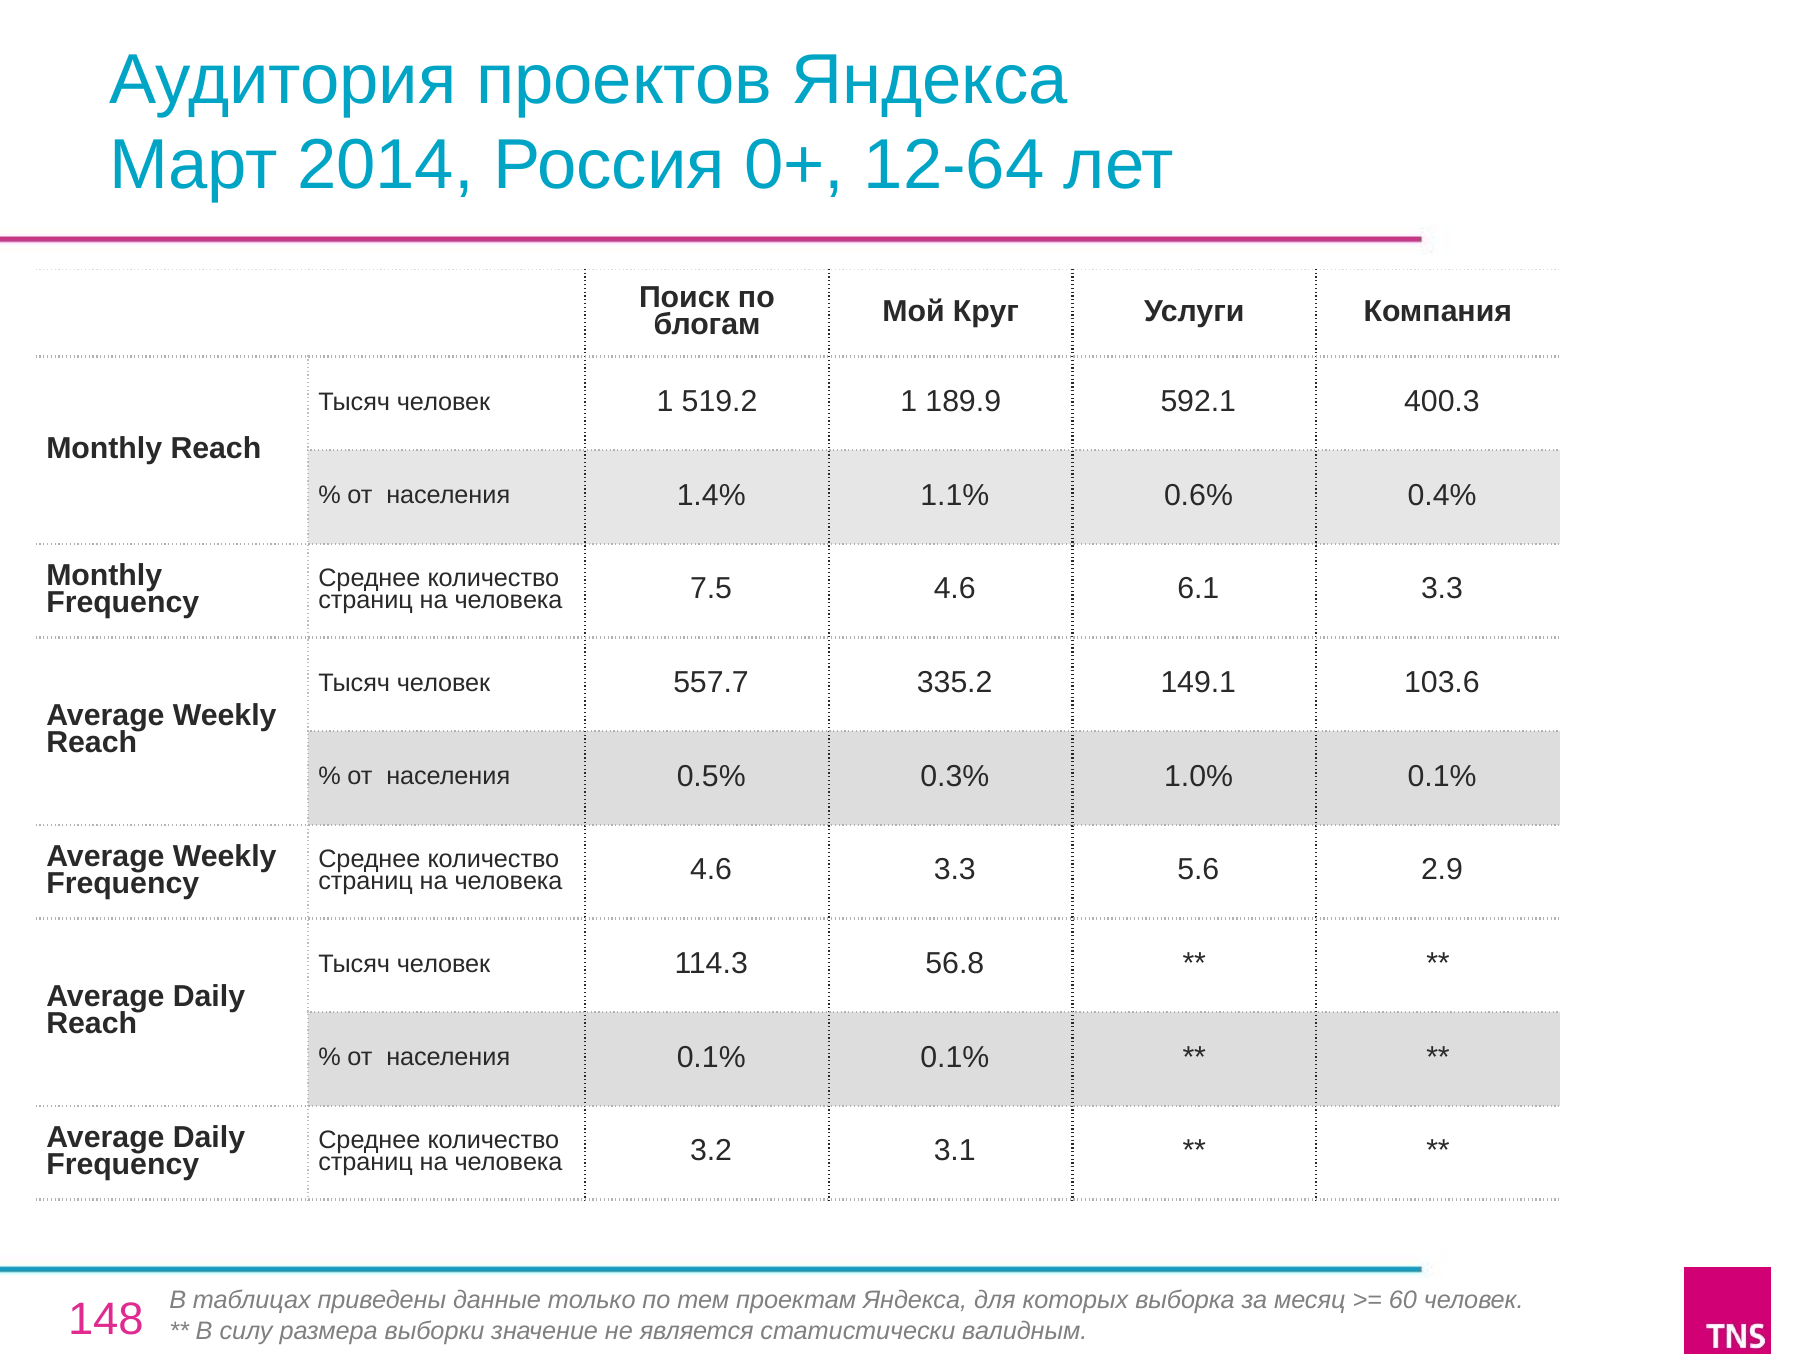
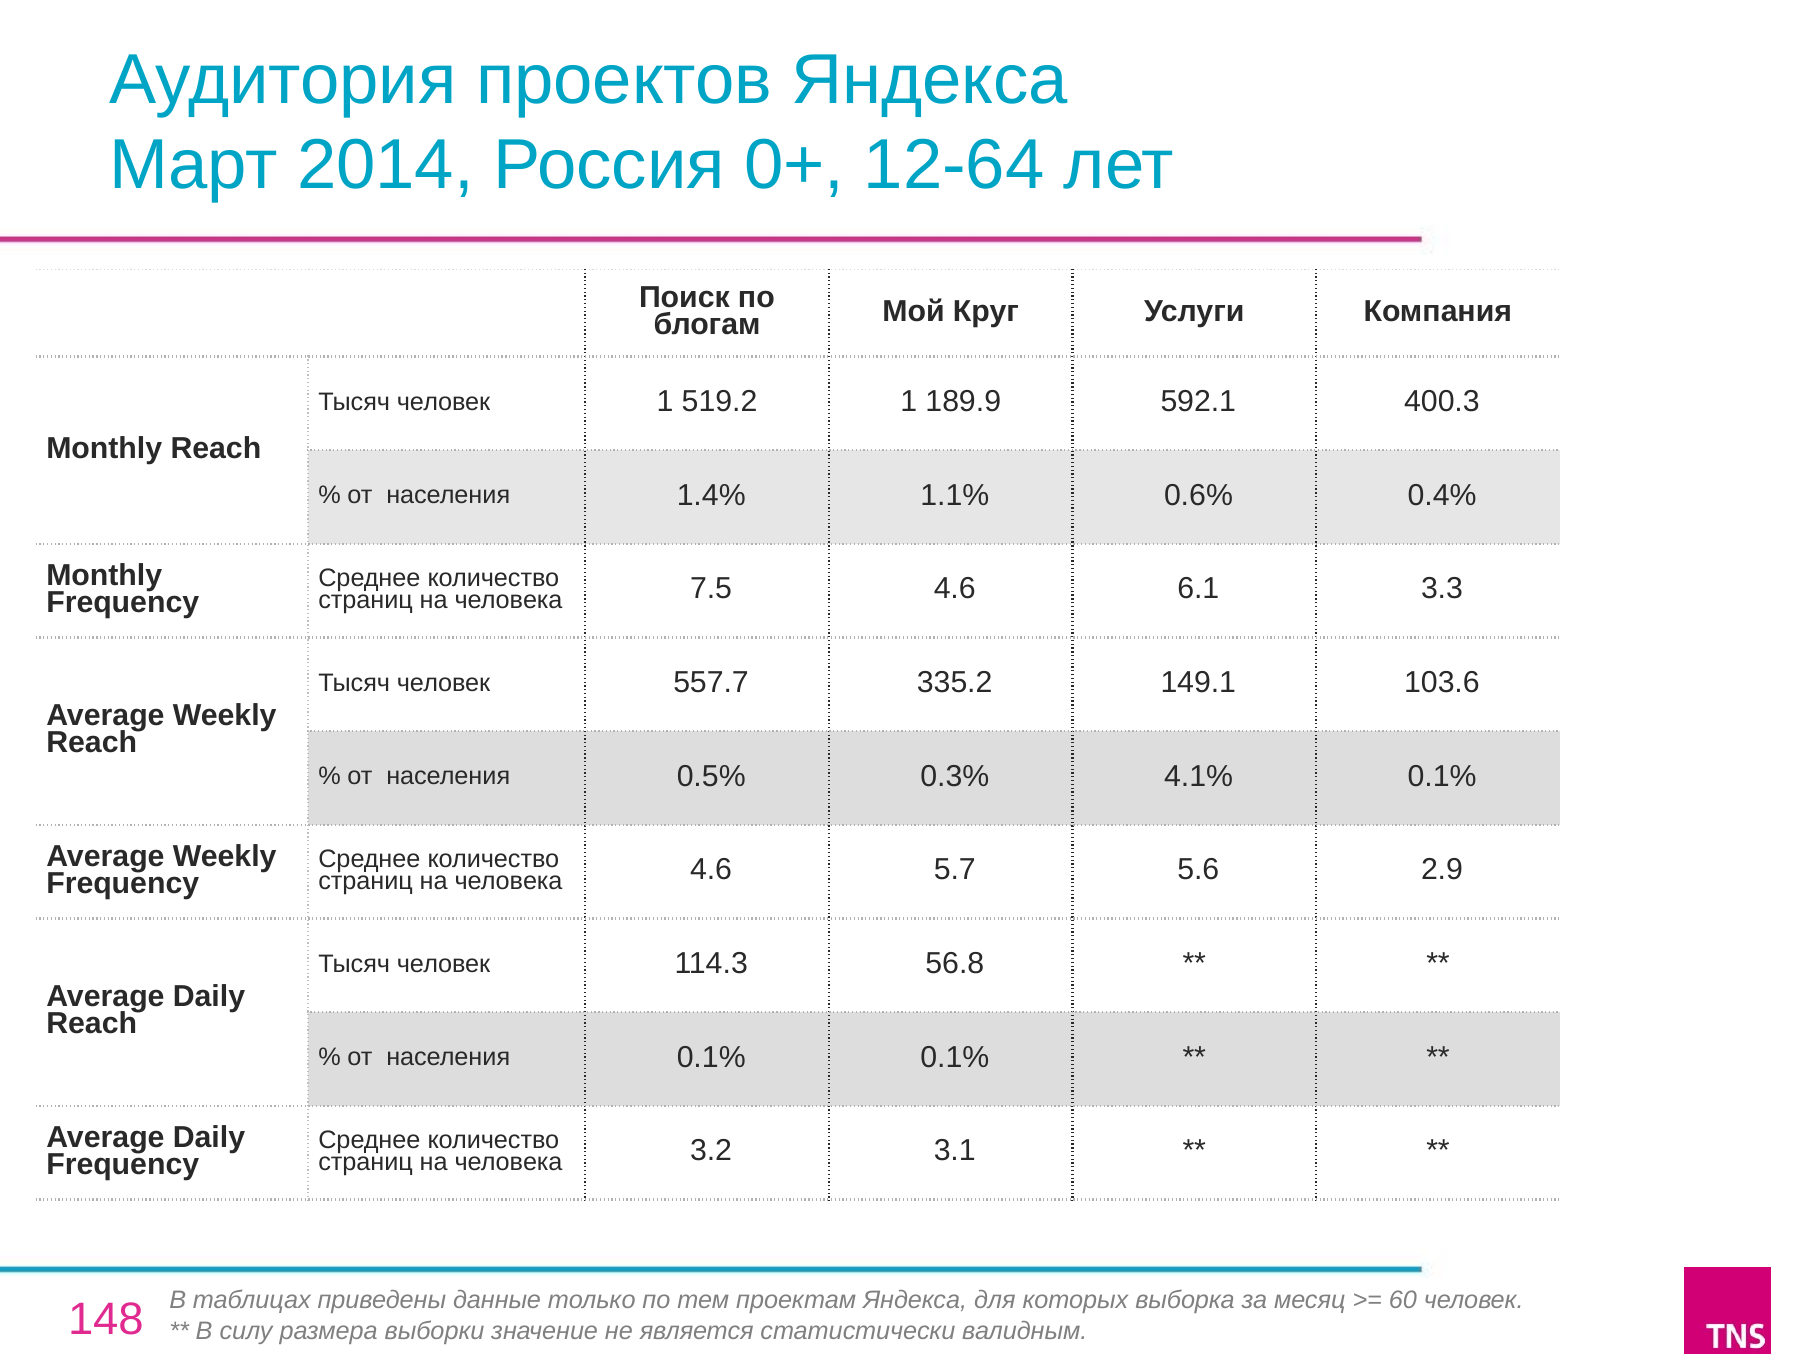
1.0%: 1.0% -> 4.1% (1199, 776)
4.6 3.3: 3.3 -> 5.7 (955, 870)
